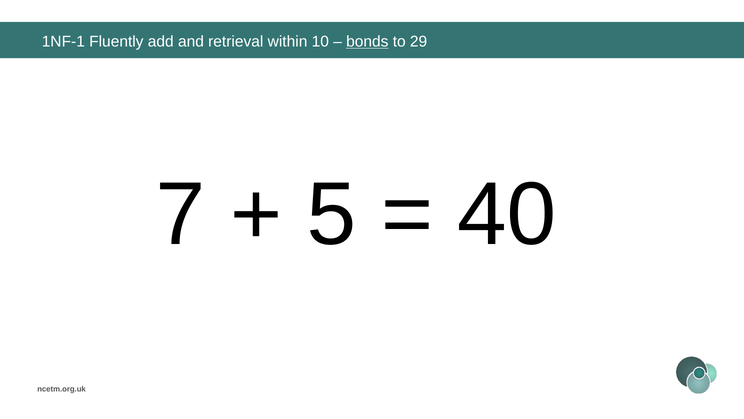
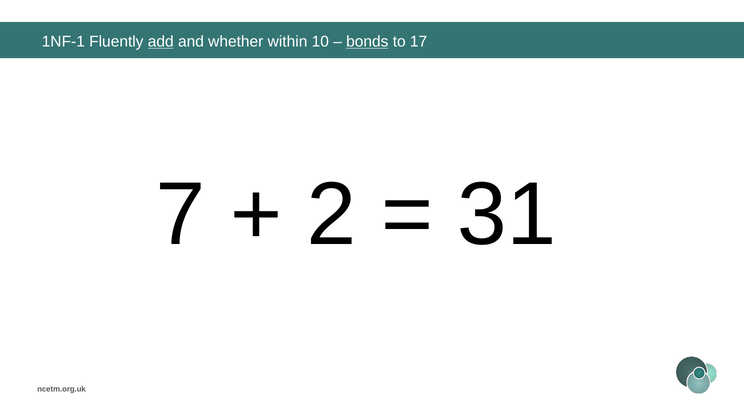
add underline: none -> present (161, 42)
retrieval: retrieval -> whether (236, 42)
29: 29 -> 17 (419, 42)
5: 5 -> 2 (332, 215)
40: 40 -> 31 (507, 215)
